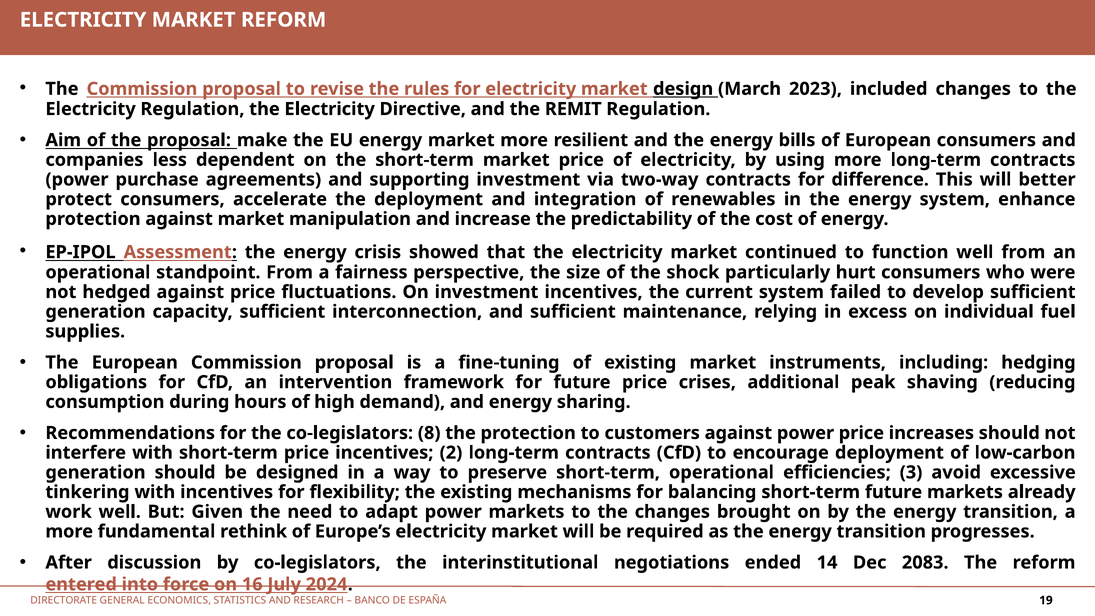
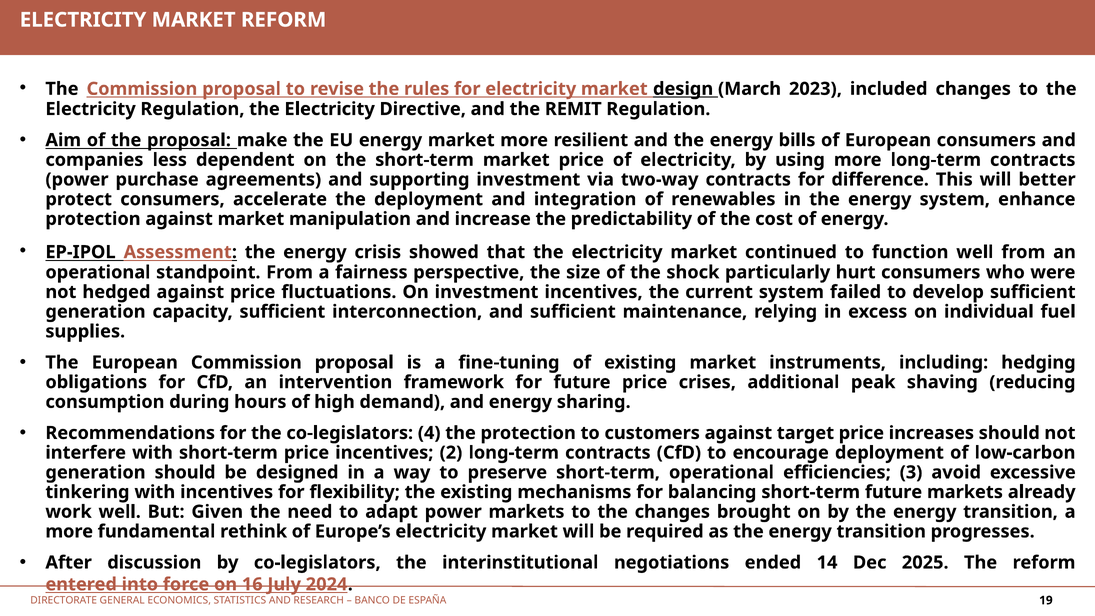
8: 8 -> 4 (429, 433)
against power: power -> target (805, 433)
2083: 2083 -> 2025 (925, 562)
